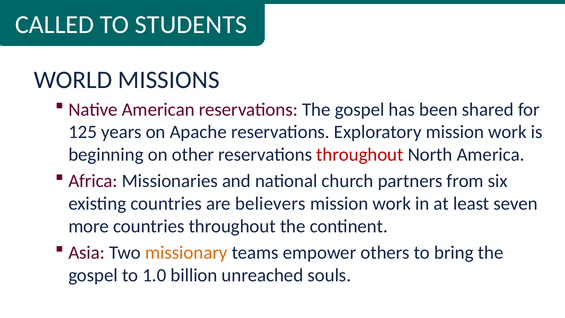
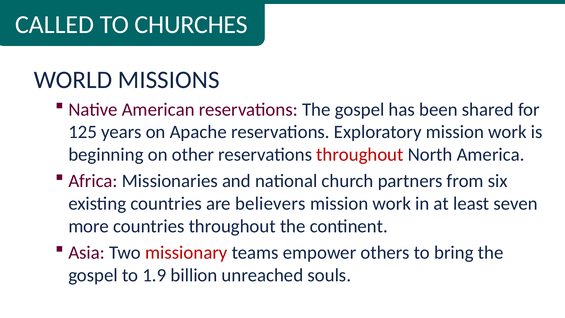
STUDENTS: STUDENTS -> CHURCHES (191, 25)
missionary colour: orange -> red (186, 253)
1.0: 1.0 -> 1.9 (154, 275)
